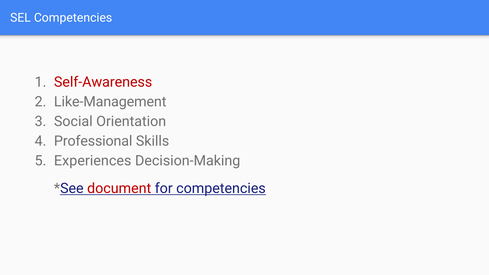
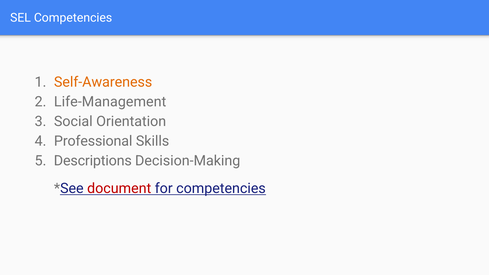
Self-Awareness colour: red -> orange (103, 82)
Like-Management: Like-Management -> Life-Management (110, 102)
Experiences: Experiences -> Descriptions (93, 161)
